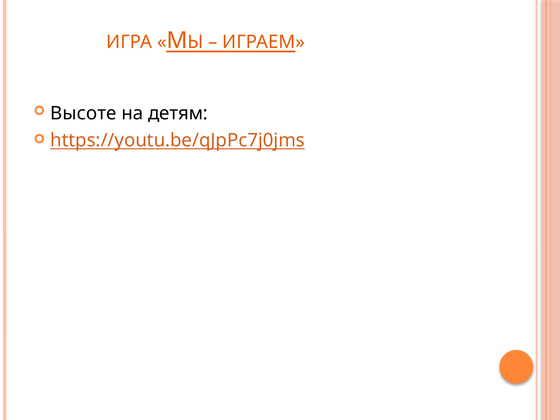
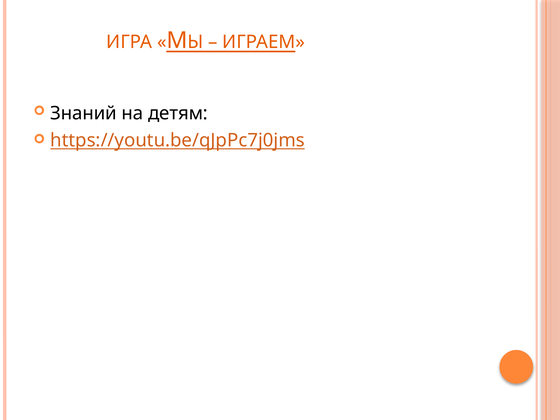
Высоте: Высоте -> Знаний (84, 113)
